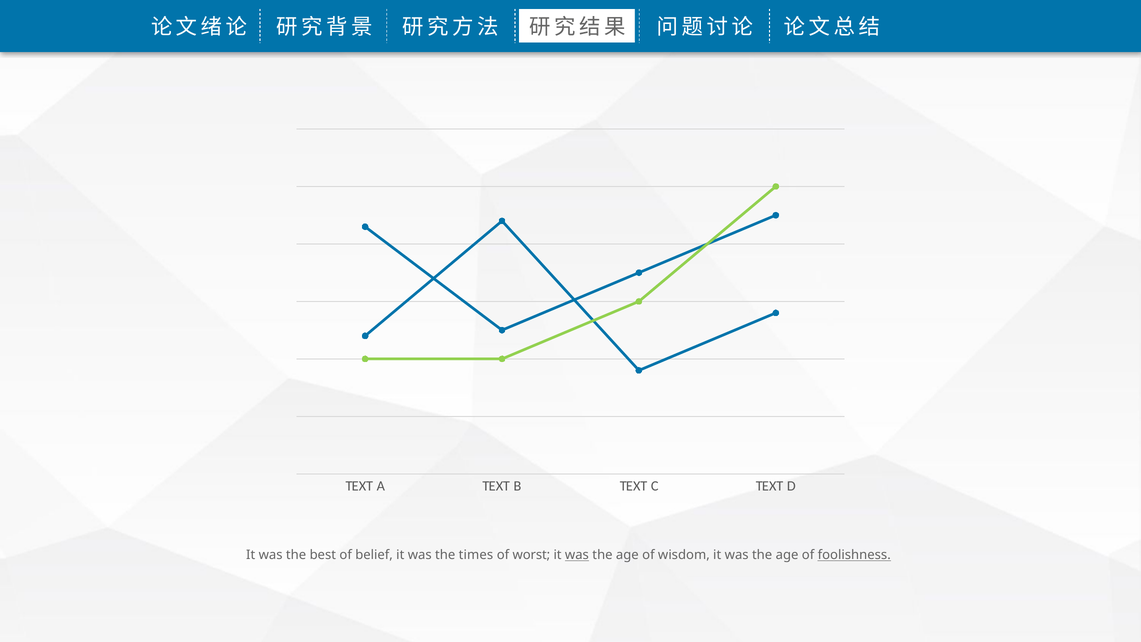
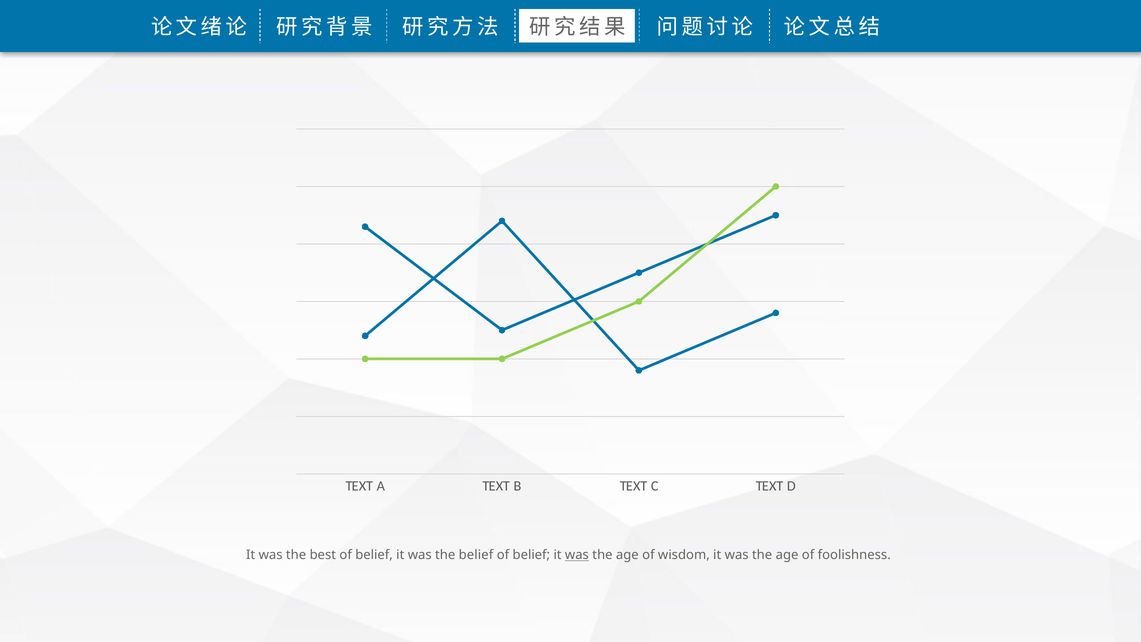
the times: times -> belief (476, 555)
worst: worst -> belief (531, 555)
foolishness underline: present -> none (854, 555)
